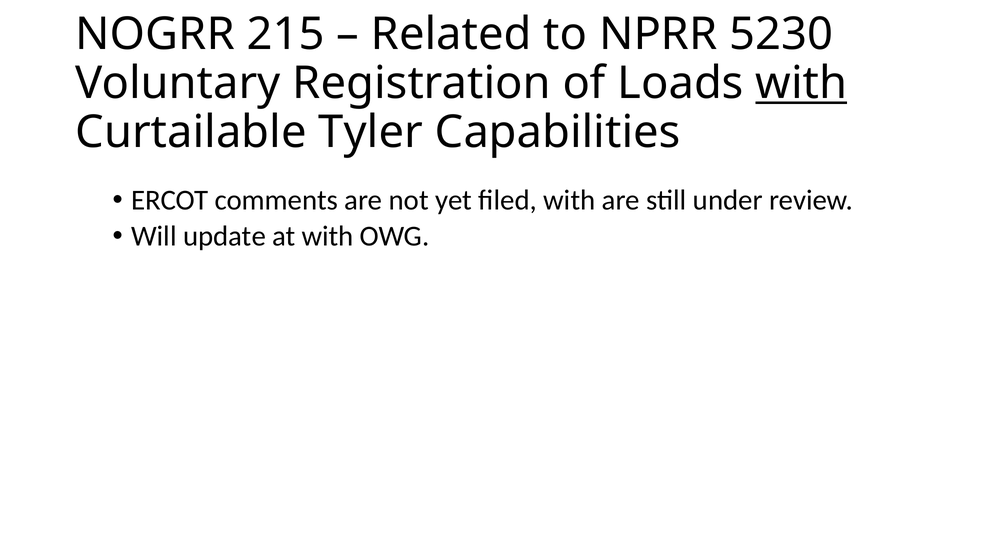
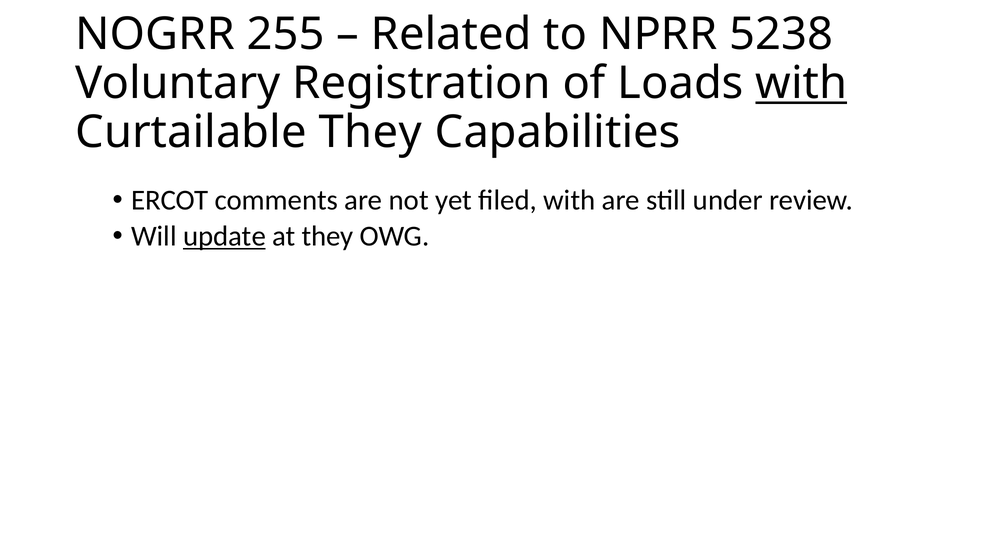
215: 215 -> 255 (286, 34)
5230: 5230 -> 5238 (781, 34)
Curtailable Tyler: Tyler -> They (370, 132)
update underline: none -> present (224, 236)
at with: with -> they (328, 236)
